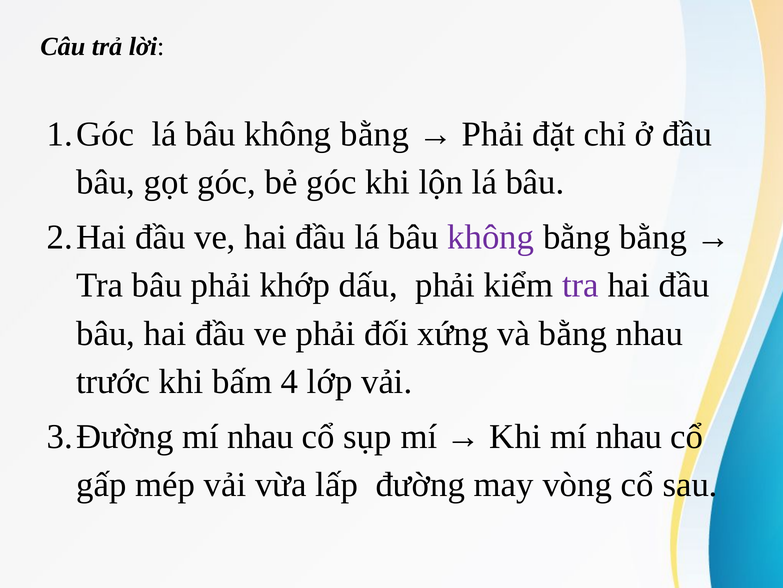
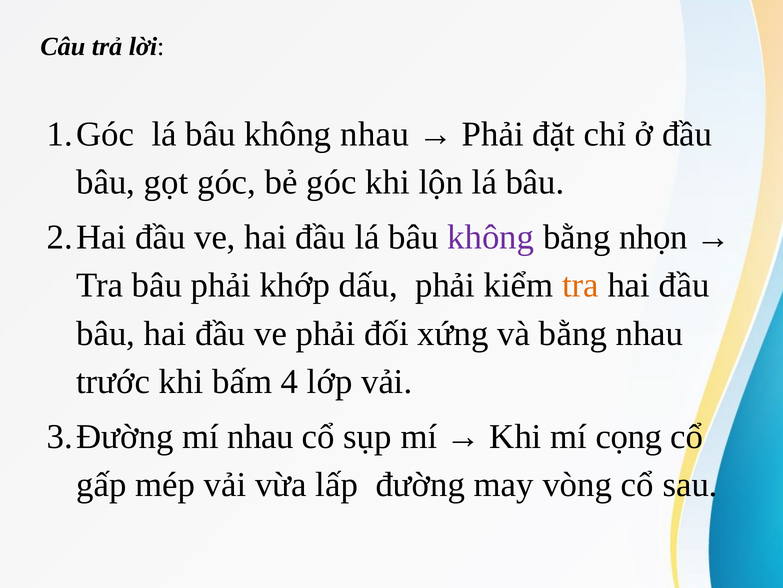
bằng: bằng -> nhau (375, 134)
bằng bằng: bằng -> nhọn (653, 237)
tra colour: purple -> orange (580, 285)
Khi mí nhau: nhau -> cọng (629, 436)
